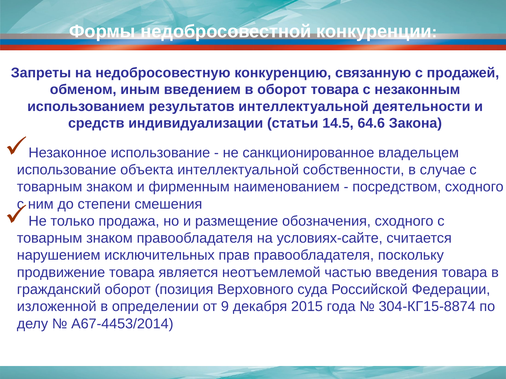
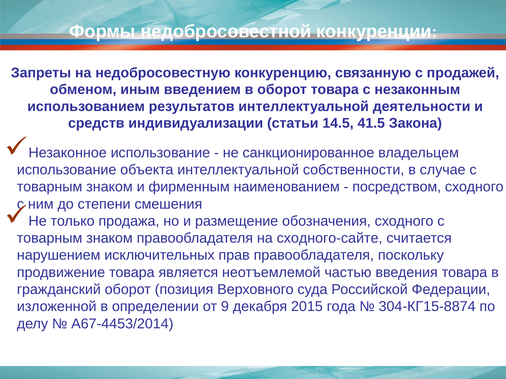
64.6: 64.6 -> 41.5 (371, 124)
условиях-сайте: условиях-сайте -> сходного-сайте (330, 239)
